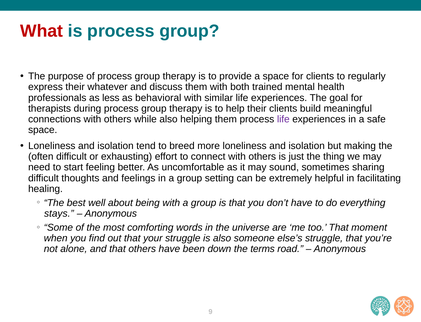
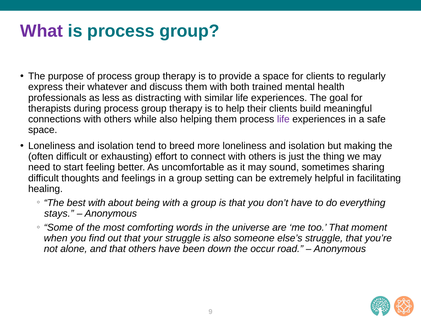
What colour: red -> purple (42, 31)
behavioral: behavioral -> distracting (158, 98)
best well: well -> with (97, 203)
terms: terms -> occur (263, 249)
